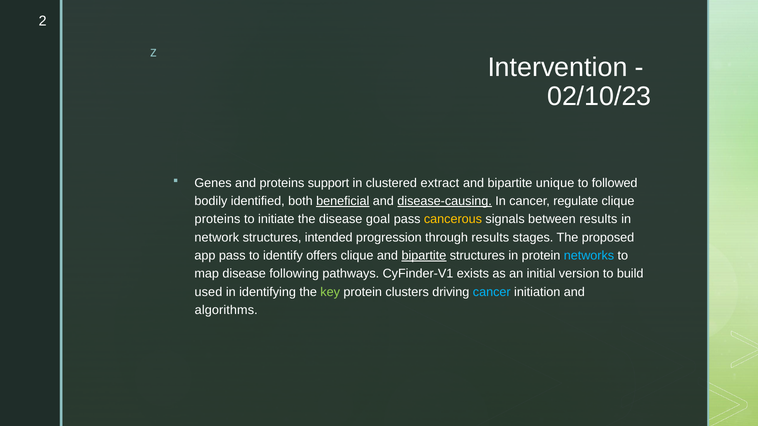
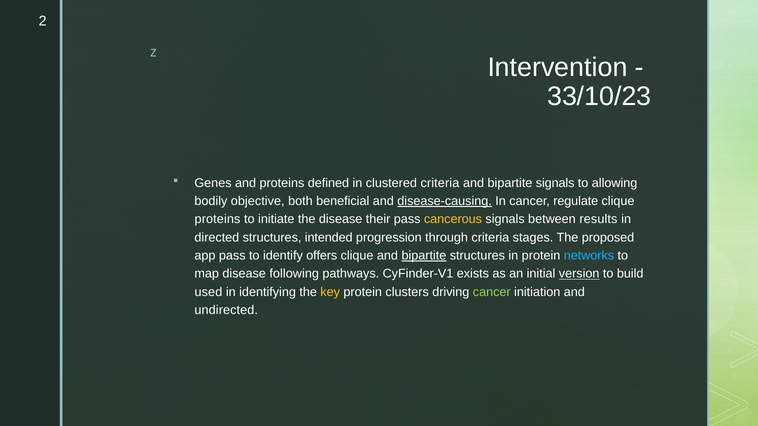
02/10/23: 02/10/23 -> 33/10/23 (599, 96)
support: support -> defined (328, 183)
clustered extract: extract -> criteria (440, 183)
bipartite unique: unique -> signals (555, 183)
followed: followed -> allowing (615, 183)
identified: identified -> objective (258, 201)
beneficial underline: present -> none (343, 201)
goal: goal -> their (378, 220)
network: network -> directed (217, 238)
through results: results -> criteria (490, 238)
version underline: none -> present (579, 274)
key colour: light green -> yellow (330, 292)
cancer colour: light blue -> light green (492, 292)
algorithms: algorithms -> undirected (226, 310)
